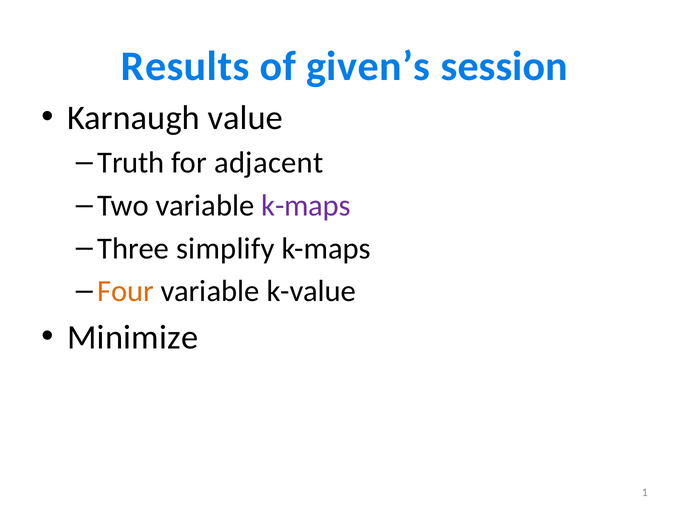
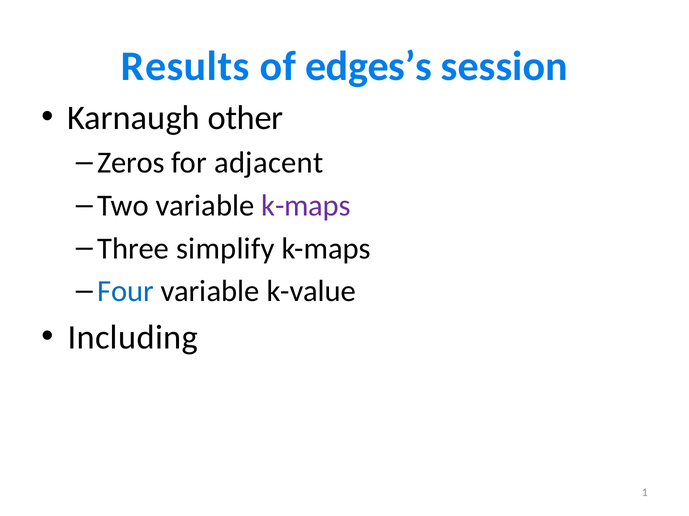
given’s: given’s -> edges’s (369, 67)
value: value -> other (245, 118)
Truth: Truth -> Zeros (131, 163)
Four colour: orange -> blue (126, 292)
Minimize: Minimize -> Including (133, 338)
